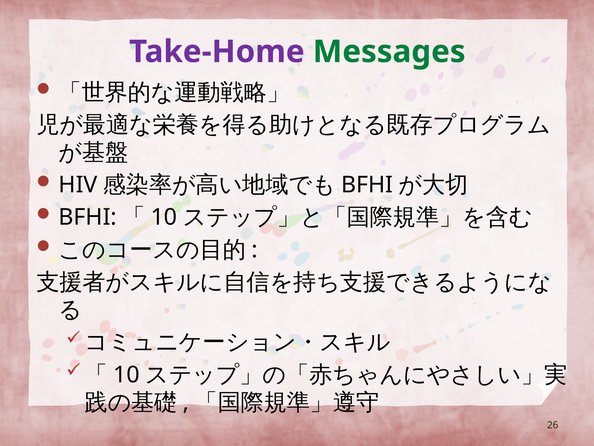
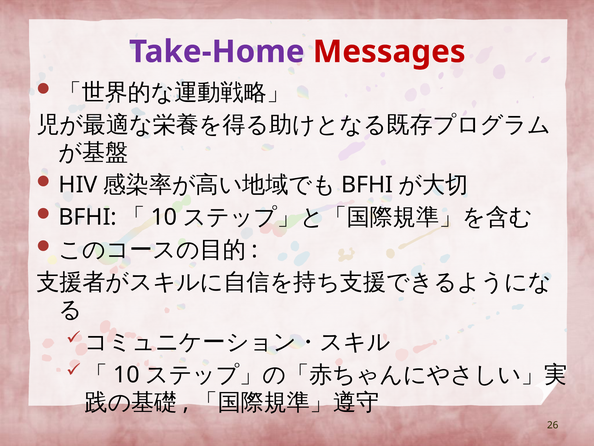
Messages colour: green -> red (389, 52)
